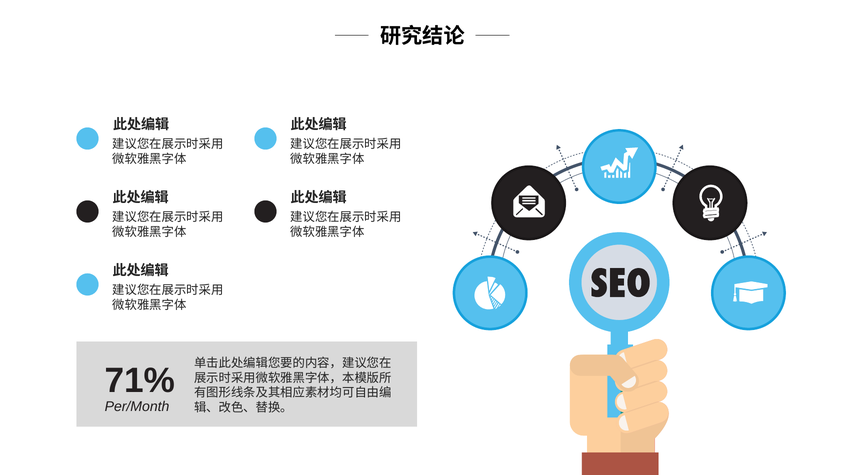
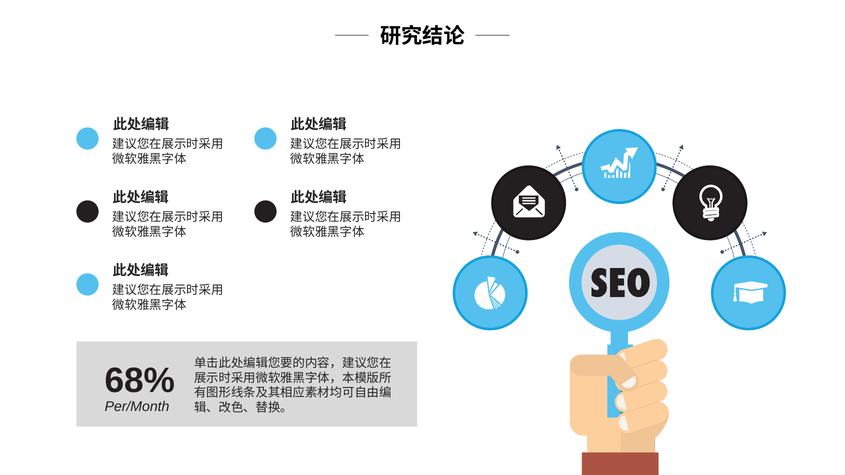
71%: 71% -> 68% (140, 381)
